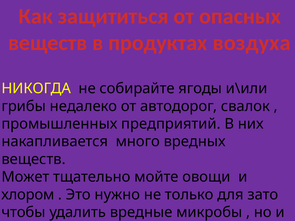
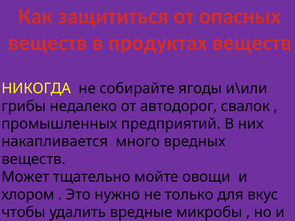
продуктах воздуха: воздуха -> веществ (252, 43)
зато: зато -> вкус (263, 195)
